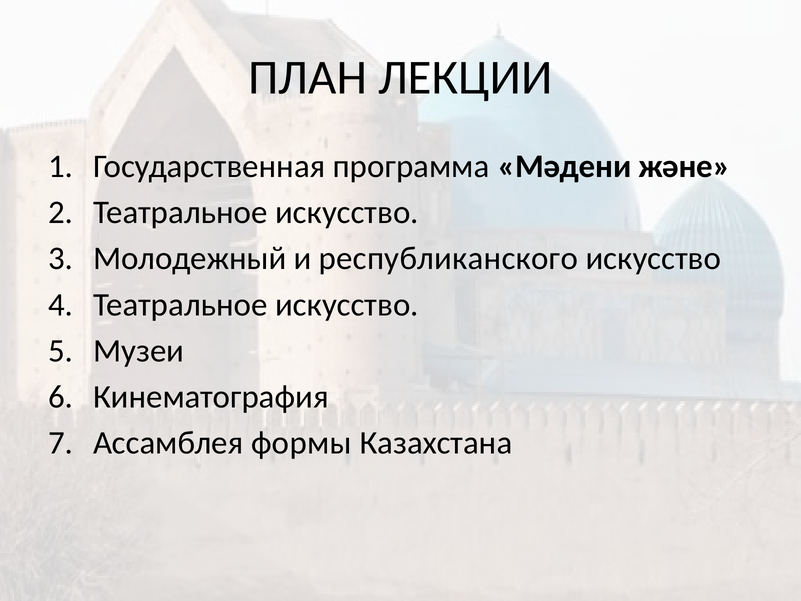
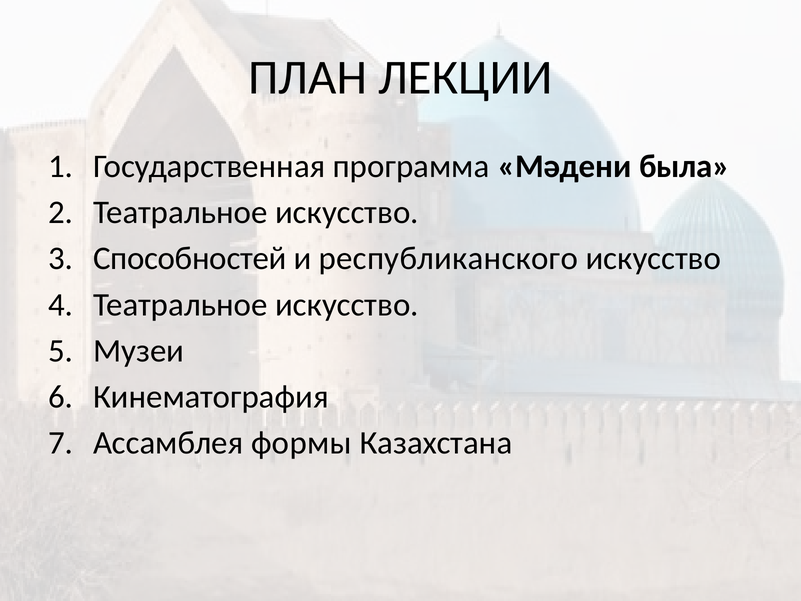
және: және -> была (684, 166)
Молодежный: Молодежный -> Способностей (190, 258)
